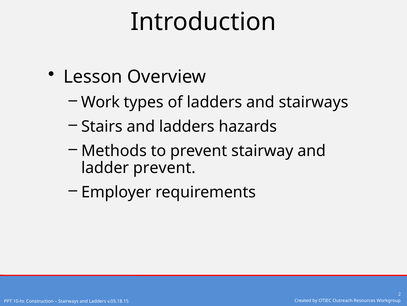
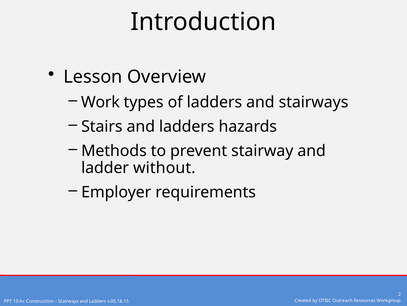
ladder prevent: prevent -> without (164, 168)
